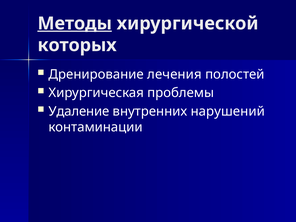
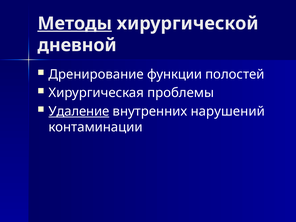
которых: которых -> дневной (77, 45)
лечения: лечения -> функции (175, 74)
Удаление underline: none -> present (79, 111)
